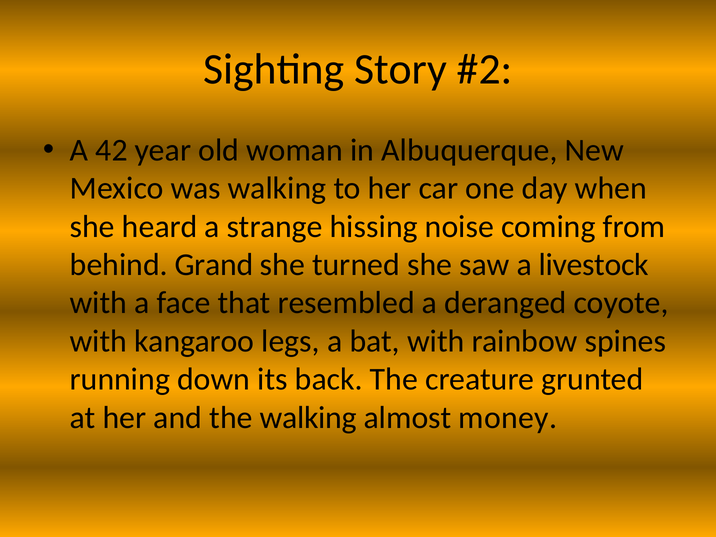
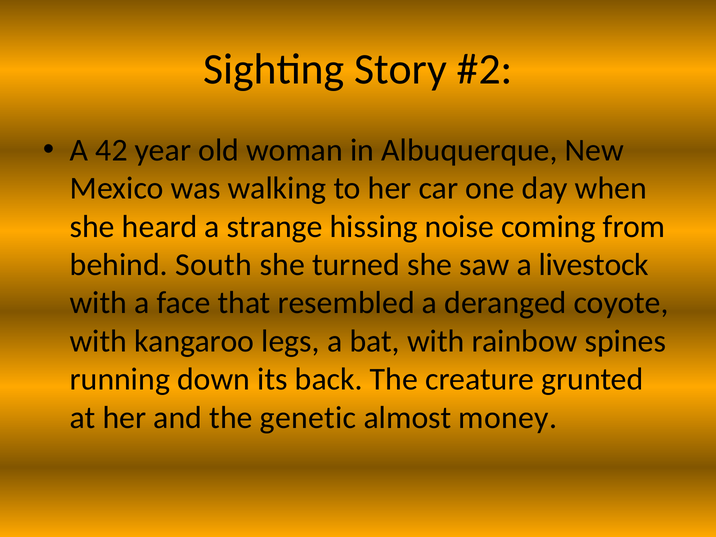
Grand: Grand -> South (214, 265)
the walking: walking -> genetic (308, 418)
